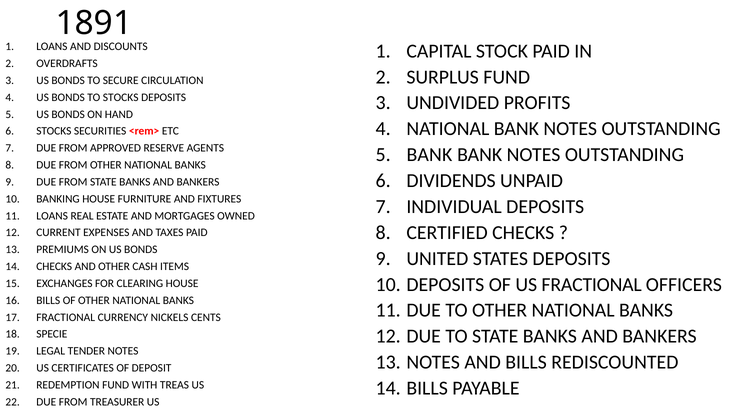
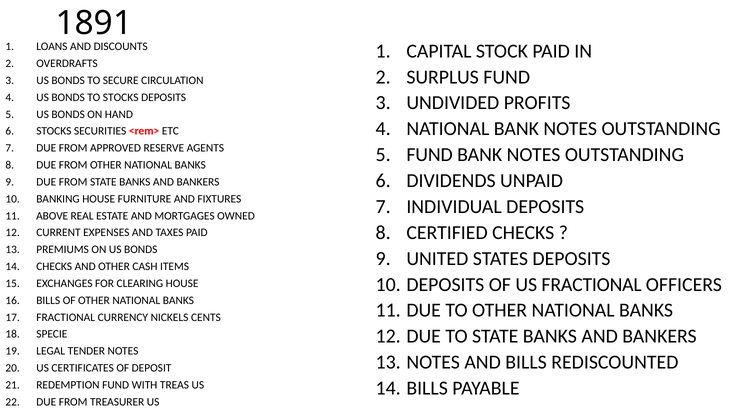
BANK: BANK -> FUND (430, 155)
LOANS: LOANS -> ABOVE (52, 216)
